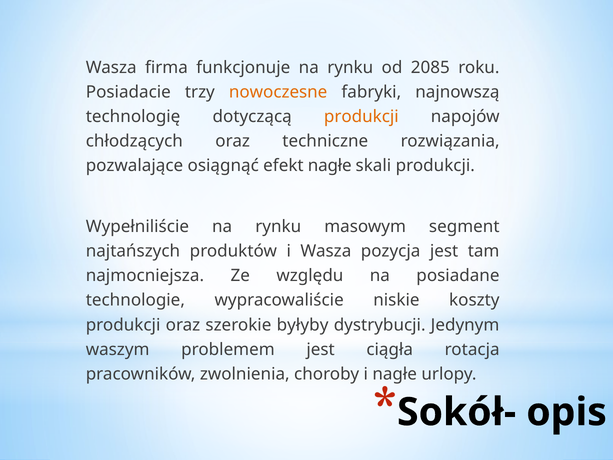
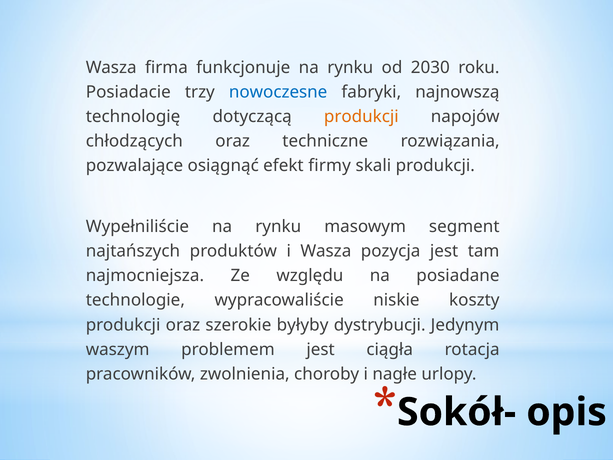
2085: 2085 -> 2030 (430, 68)
nowoczesne colour: orange -> blue (278, 92)
efekt nagłe: nagłe -> firmy (330, 166)
